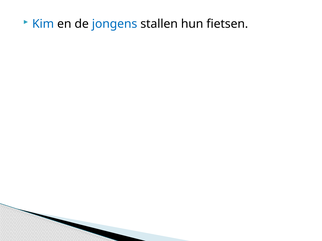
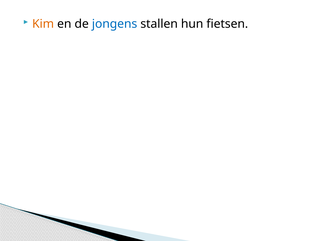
Kim colour: blue -> orange (43, 24)
